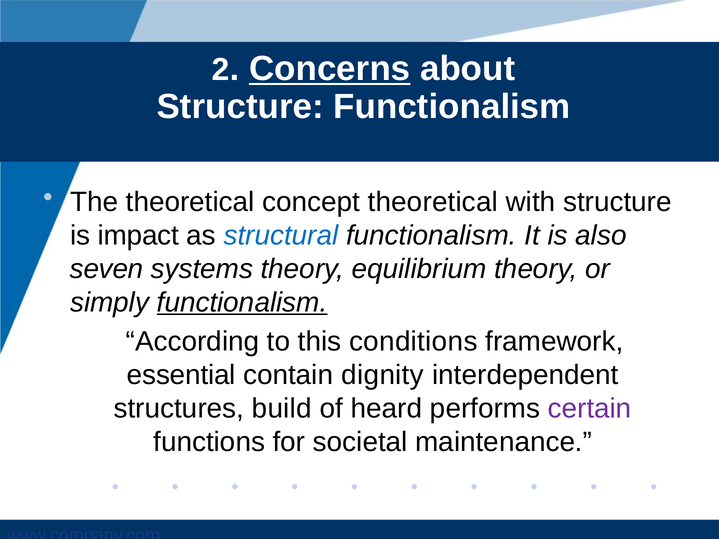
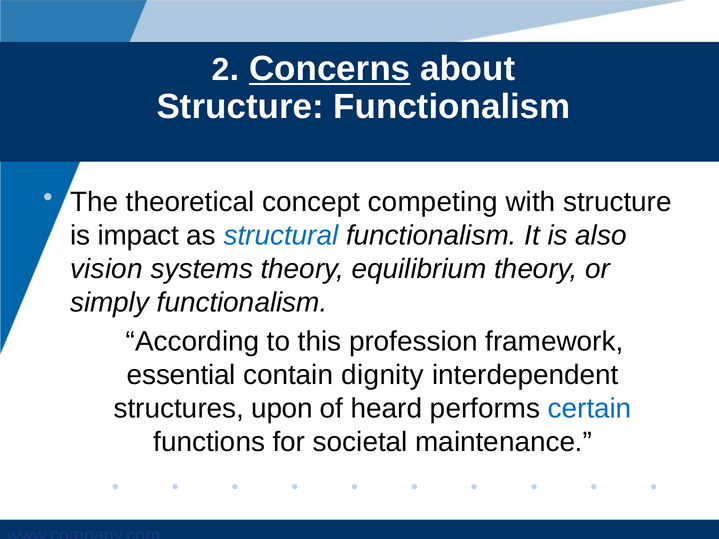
concept theoretical: theoretical -> competing (433, 202)
seven: seven -> vision (106, 269)
functionalism underline: present -> none (242, 302)
conditions: conditions -> profession (413, 342)
build: build -> upon (282, 409)
certain colour: purple -> blue (590, 409)
